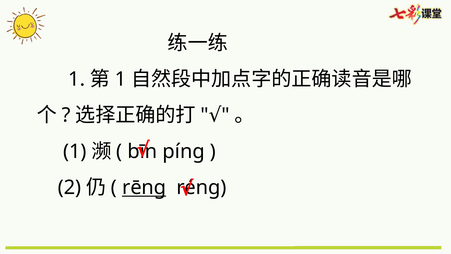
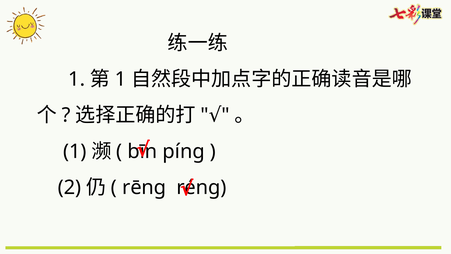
rēng underline: present -> none (144, 187)
